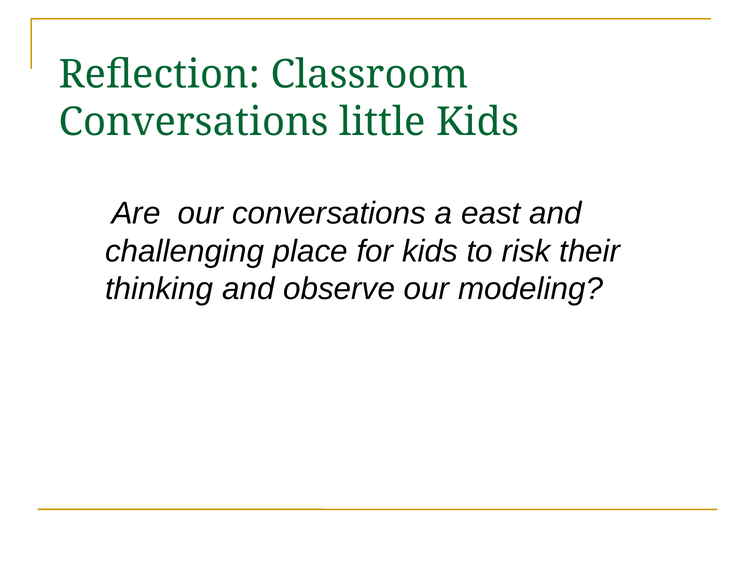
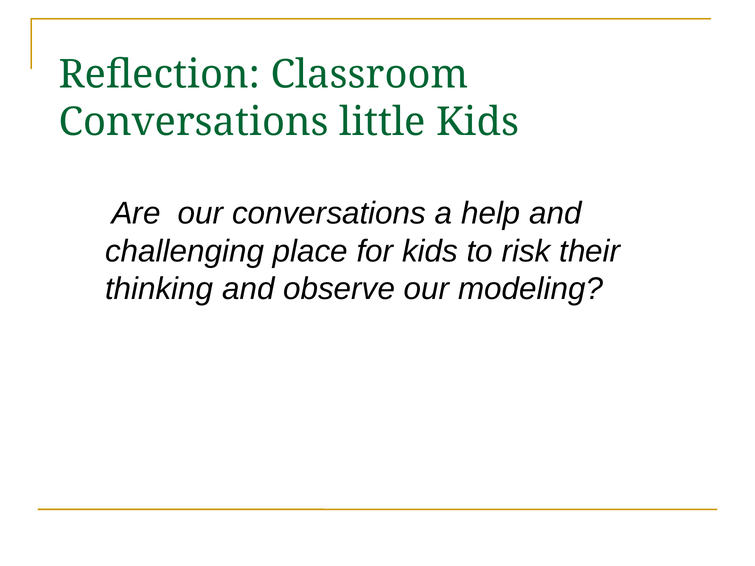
east: east -> help (491, 214)
